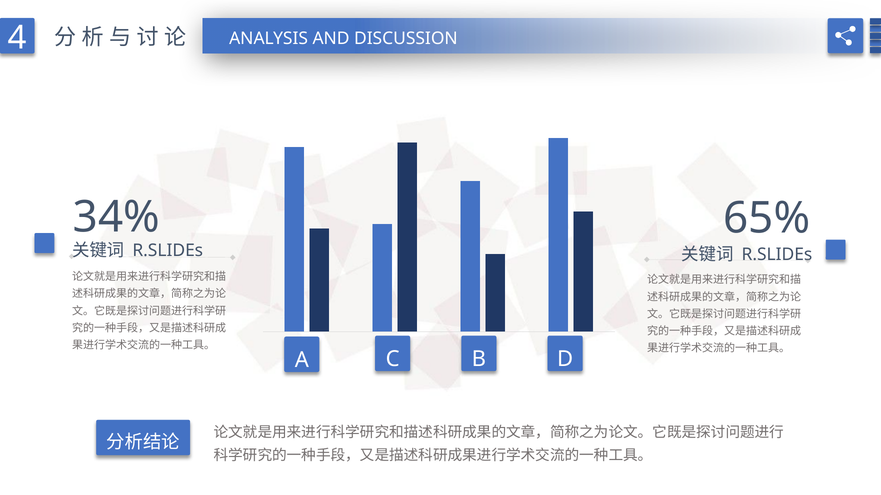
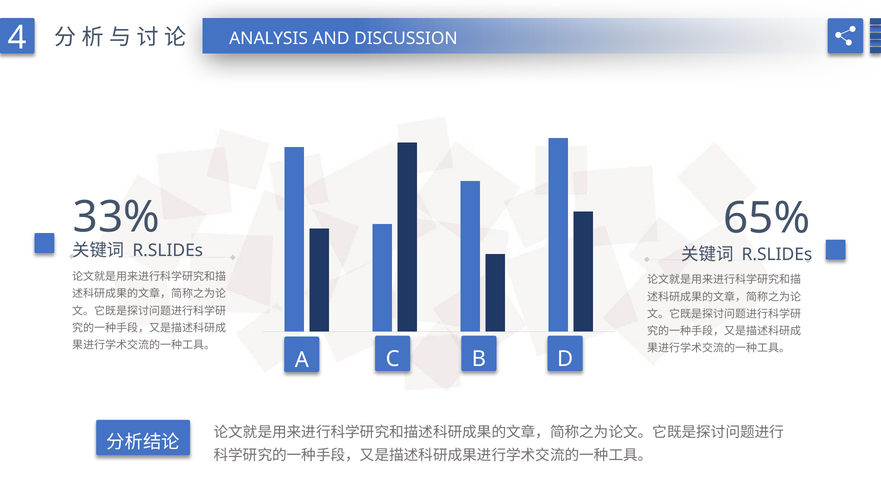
34%: 34% -> 33% (116, 217)
